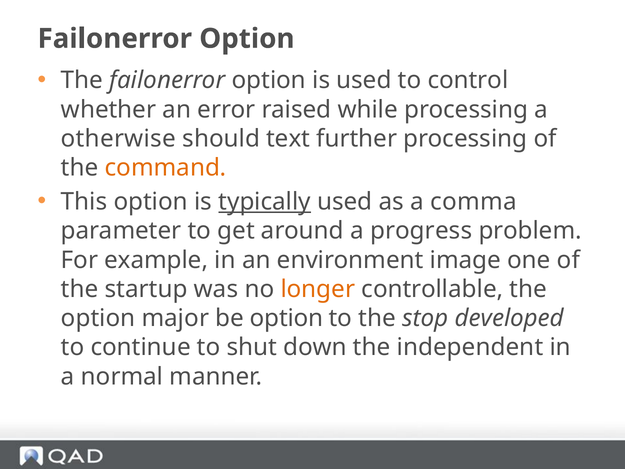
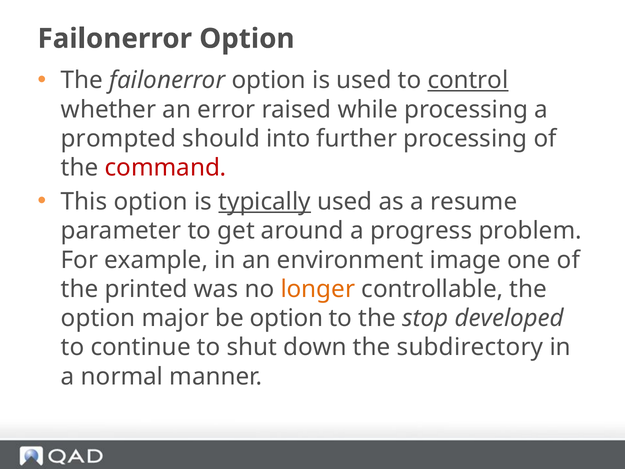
control underline: none -> present (468, 80)
otherwise: otherwise -> prompted (119, 139)
text: text -> into (288, 139)
command colour: orange -> red (166, 168)
comma: comma -> resume (474, 202)
startup: startup -> printed (146, 289)
independent: independent -> subdirectory (470, 347)
